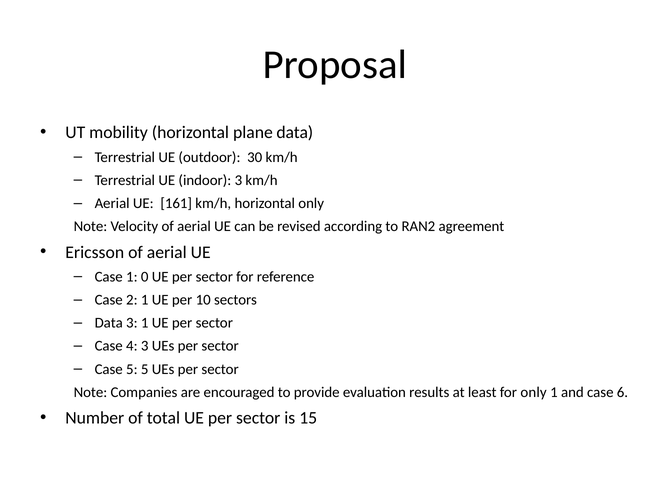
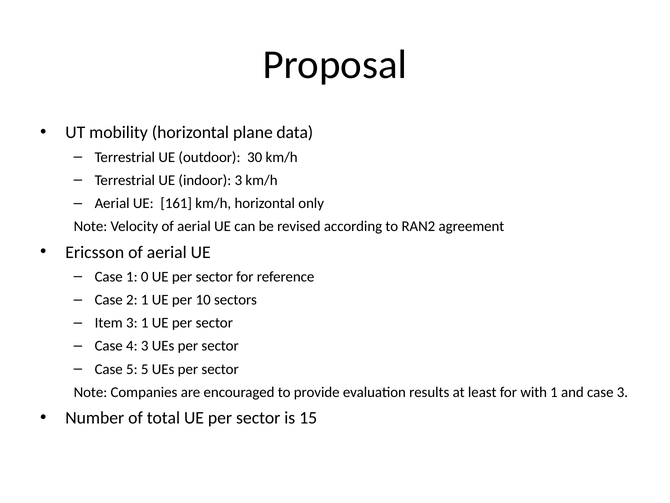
Data: Data -> Item (109, 323)
for only: only -> with (534, 392)
case 6: 6 -> 3 (622, 392)
